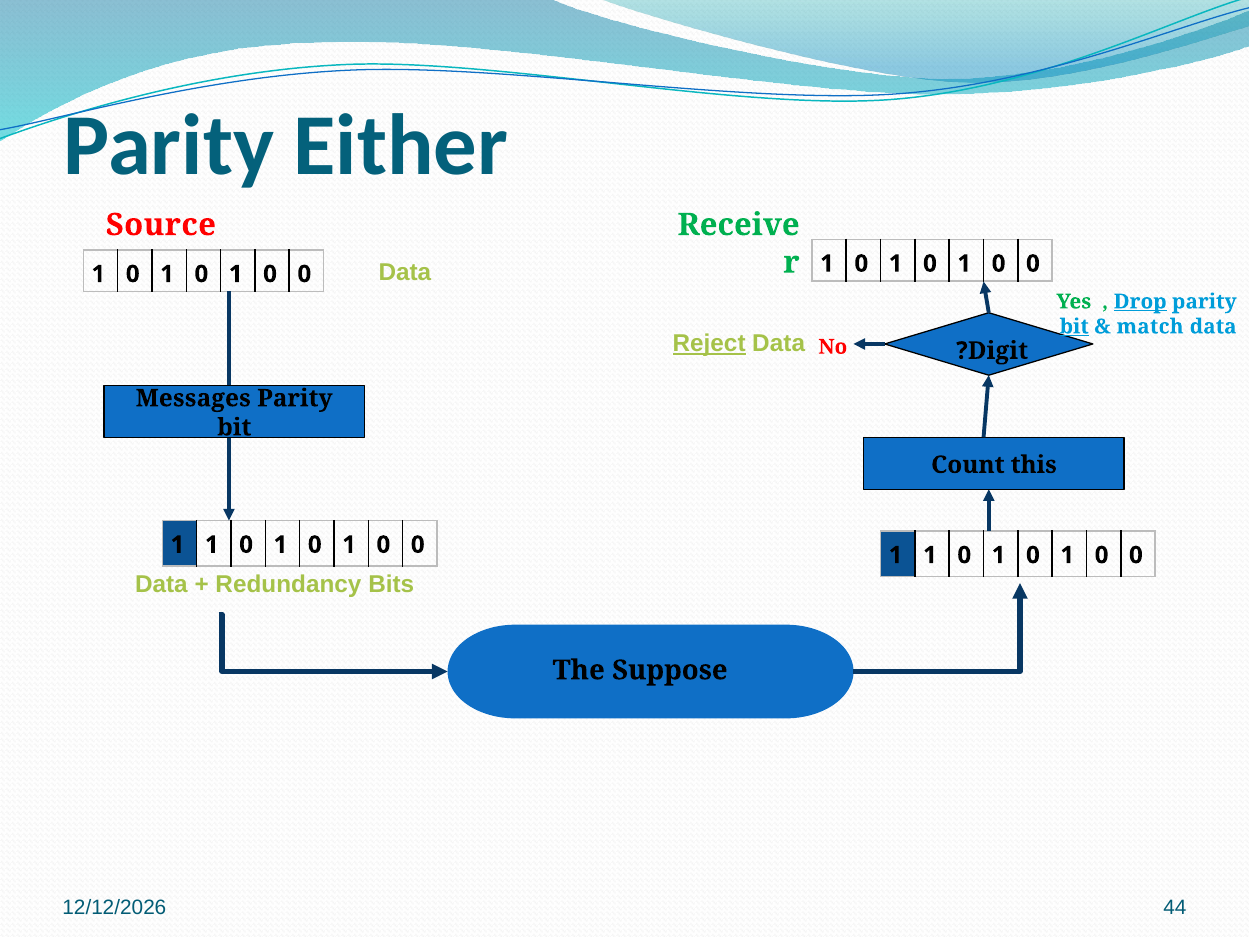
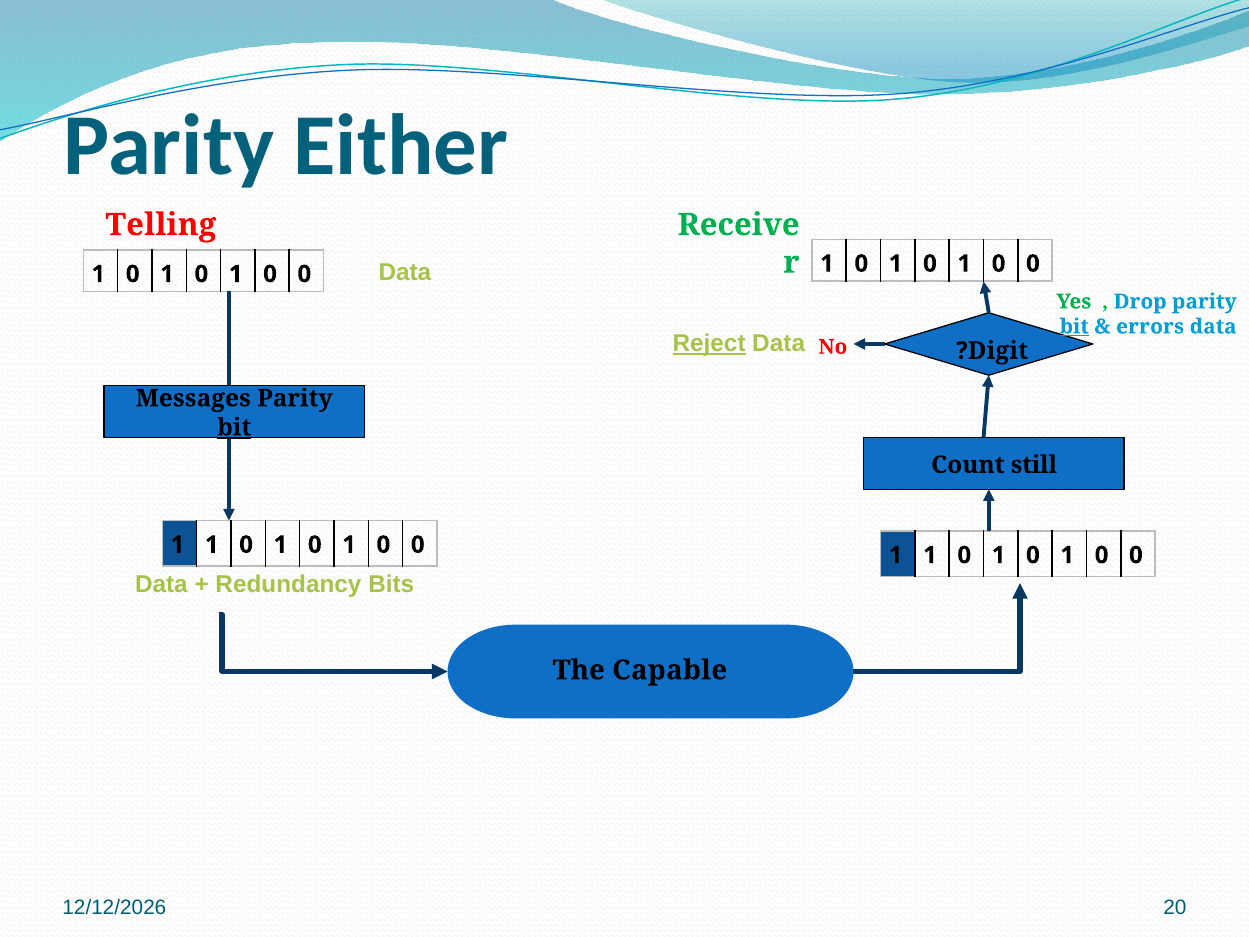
Source: Source -> Telling (161, 225)
Drop underline: present -> none (1140, 302)
match: match -> errors (1150, 327)
bit underline: none -> present (234, 427)
this: this -> still (1034, 465)
Suppose: Suppose -> Capable (670, 670)
44: 44 -> 20 (1175, 907)
